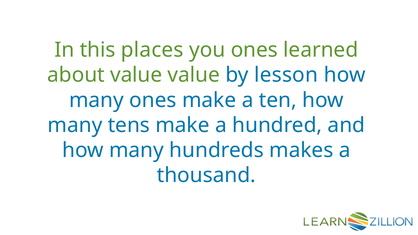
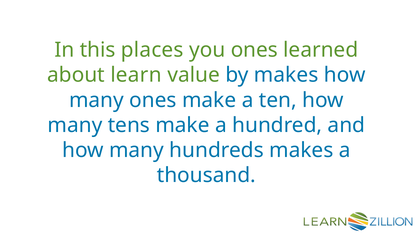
about value: value -> learn (136, 75)
by lesson: lesson -> makes (286, 75)
